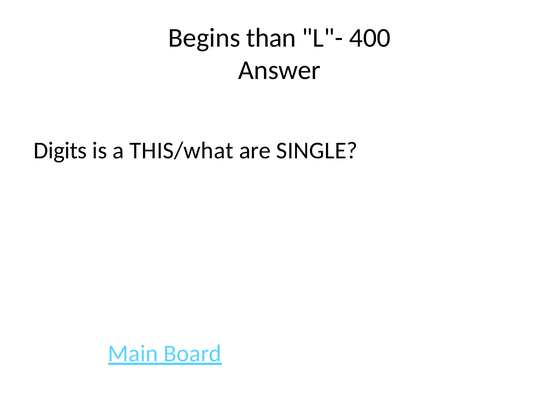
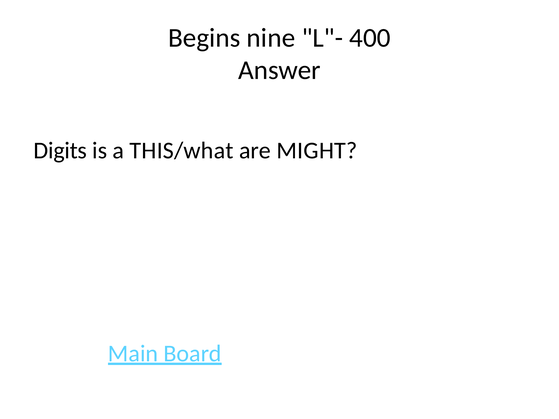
than: than -> nine (271, 38)
SINGLE: SINGLE -> MIGHT (317, 151)
